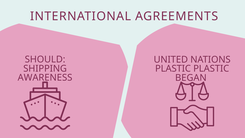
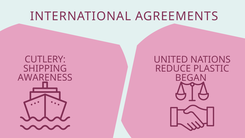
SHOULD: SHOULD -> CUTLERY (45, 59)
PLASTIC: PLASTIC -> REDUCE (173, 69)
